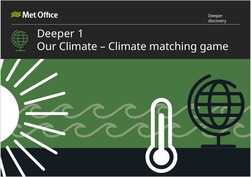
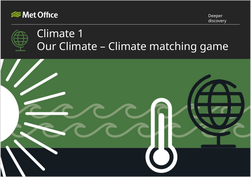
Deeper: Deeper -> Climate (56, 34)
